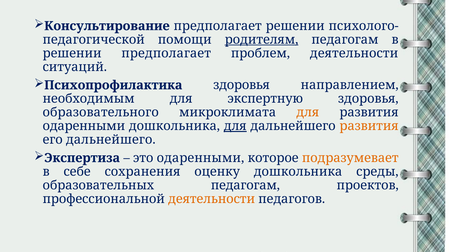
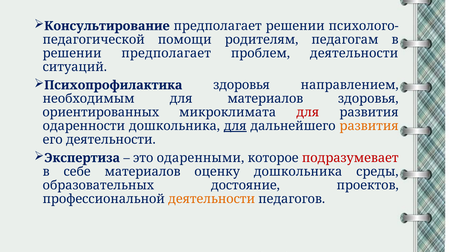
родителям underline: present -> none (262, 40)
для экспертную: экспертную -> материалов (265, 99)
образовательного: образовательного -> ориентированных (101, 113)
для colour: orange -> red (308, 113)
одаренными: одаренными -> одаренности (84, 126)
его дальнейшего: дальнейшего -> деятельности (111, 140)
подразумевает colour: orange -> red (350, 158)
себе сохранения: сохранения -> материалов (143, 172)
образовательных педагогам: педагогам -> достояние (245, 186)
